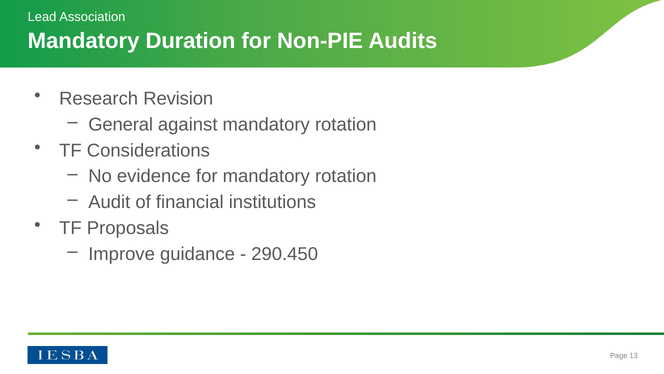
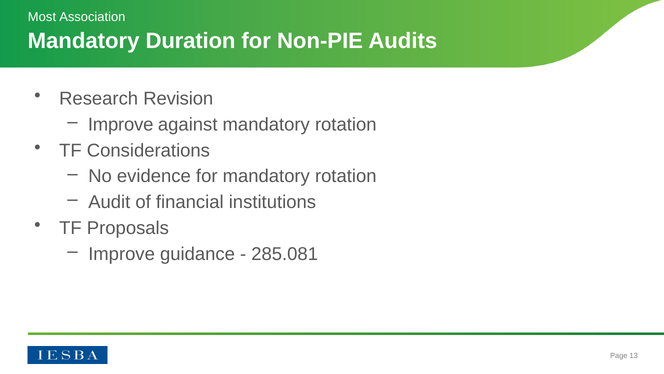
Lead: Lead -> Most (42, 17)
General: General -> Improve (121, 125)
290.450: 290.450 -> 285.081 (285, 254)
